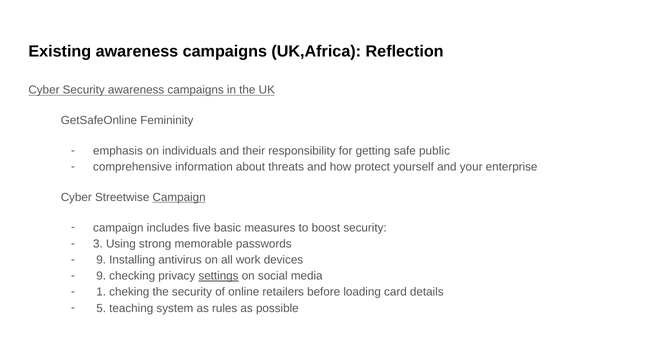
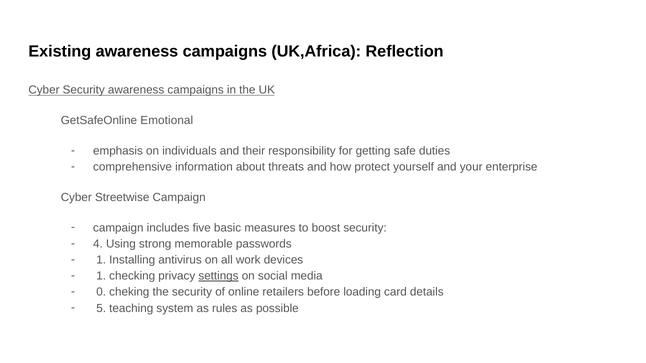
Femininity: Femininity -> Emotional (167, 121)
public: public -> duties (435, 151)
Campaign underline: present -> none (179, 198)
3: 3 -> 4 (98, 244)
9: 9 -> 1 (101, 260)
9: 9 -> 1 (101, 276)
1: 1 -> 0 (101, 292)
